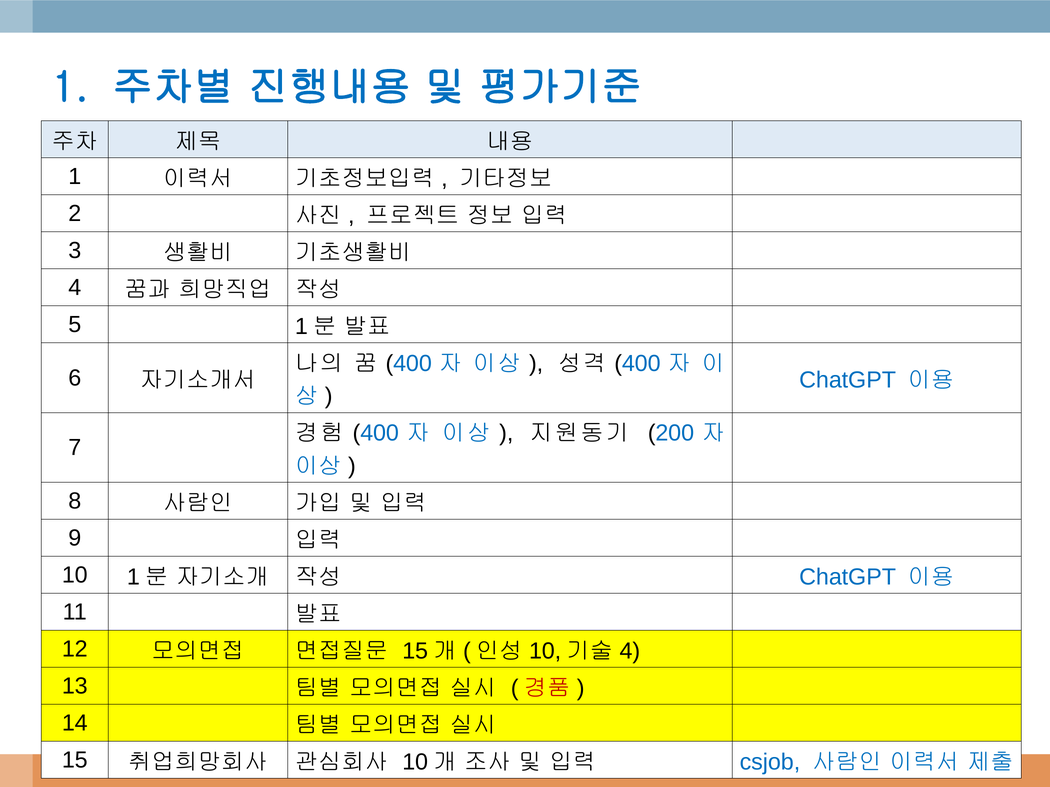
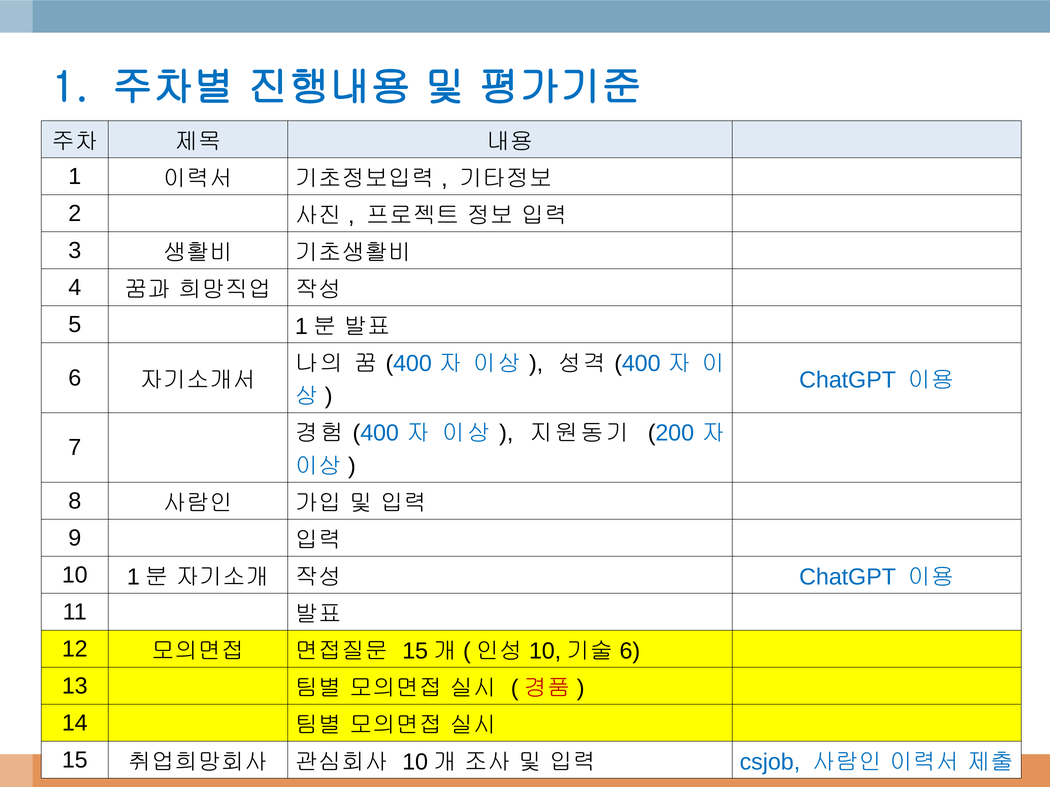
4: 4 -> 6 (630, 651)
